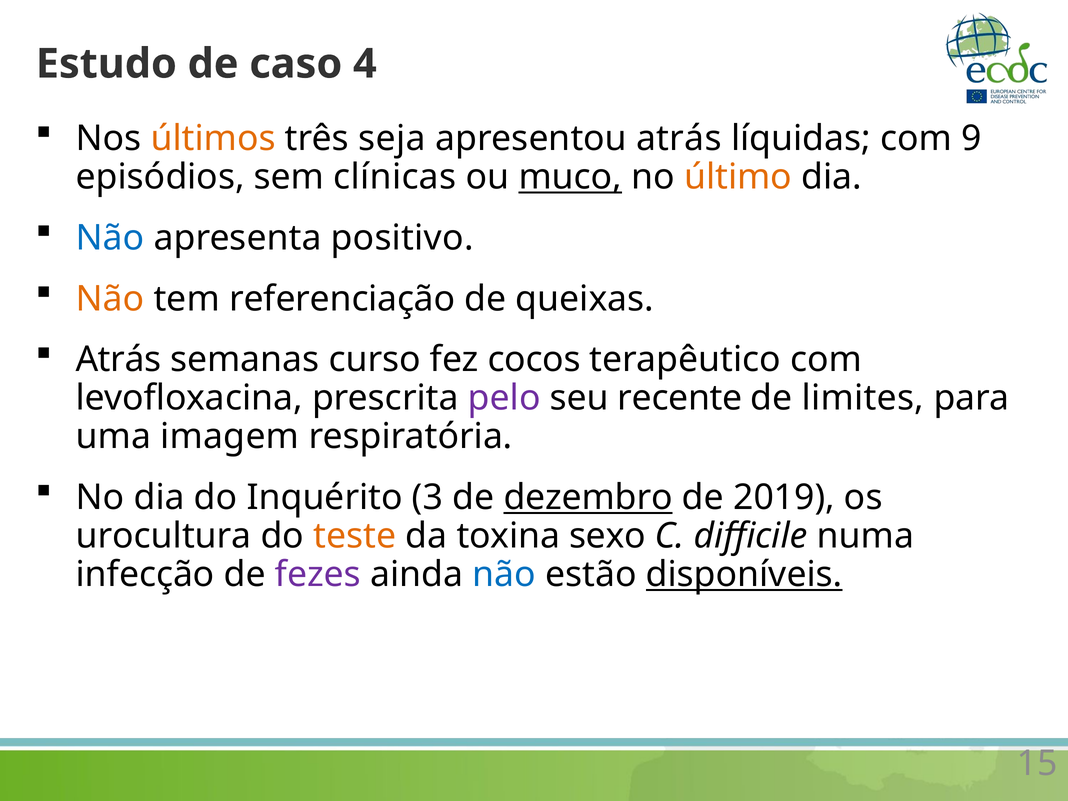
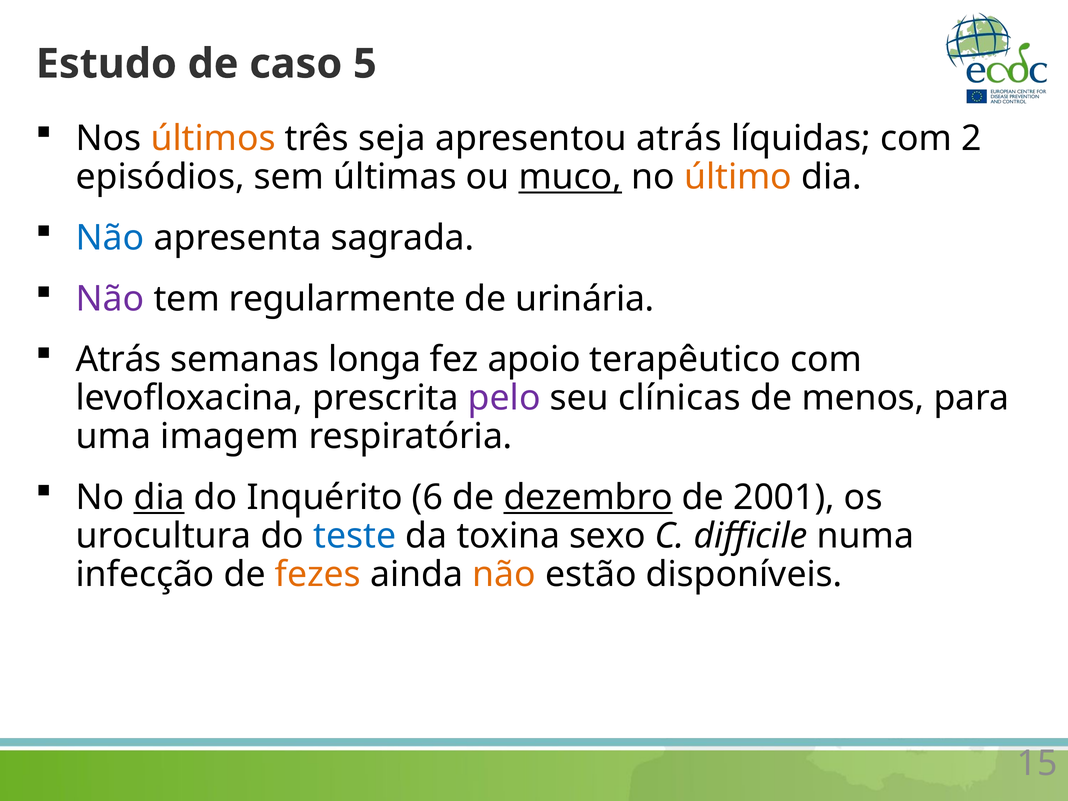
4: 4 -> 5 (365, 64)
9: 9 -> 2 (972, 139)
clínicas: clínicas -> últimas (395, 177)
positivo: positivo -> sagrada (402, 238)
Não colour: orange -> purple (110, 299)
referenciação: referenciação -> regularmente (342, 299)
queixas: queixas -> urinária (585, 299)
curso: curso -> longa (375, 360)
cocos: cocos -> apoio (534, 360)
recente: recente -> clínicas (680, 398)
limites: limites -> menos (863, 398)
dia underline: none -> present (159, 498)
3: 3 -> 6 (427, 498)
2019: 2019 -> 2001 (784, 498)
teste colour: orange -> blue (355, 536)
fezes colour: purple -> orange (318, 575)
não colour: blue -> orange (504, 575)
disponíveis underline: present -> none (744, 575)
